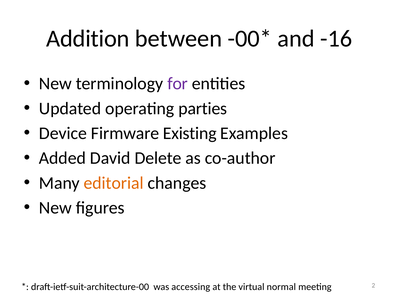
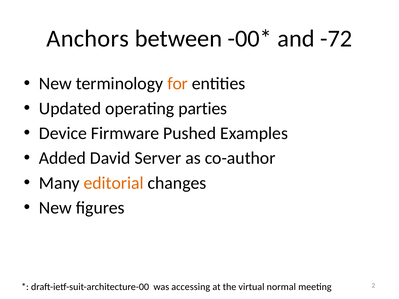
Addition: Addition -> Anchors (88, 39)
-16: -16 -> -72 (336, 39)
for colour: purple -> orange (178, 84)
Existing: Existing -> Pushed (190, 133)
Delete: Delete -> Server (158, 158)
